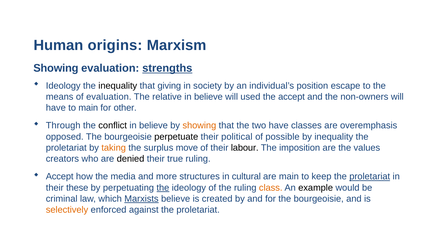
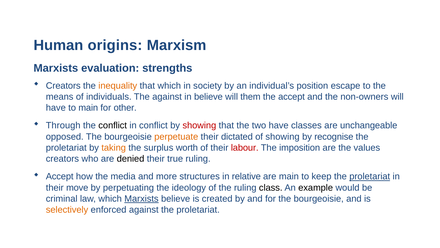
Showing: Showing -> Marxists (56, 68)
strengths underline: present -> none (167, 68)
Ideology: Ideology -> Creators (63, 85)
inequality colour: black -> orange (118, 85)
that giving: giving -> which (169, 85)
of evaluation: evaluation -> individuals (109, 96)
The relative: relative -> against (167, 96)
used: used -> them (250, 96)
believe: believe -> conflict (153, 125)
showing colour: orange -> red (199, 125)
overemphasis: overemphasis -> unchangeable (369, 125)
perpetuate colour: black -> orange (176, 136)
political: political -> dictated (237, 136)
of possible: possible -> showing (283, 136)
by inequality: inequality -> recognise (334, 136)
move: move -> worth (187, 147)
labour colour: black -> red (245, 147)
cultural: cultural -> relative (246, 176)
these: these -> move (77, 187)
the underline: present -> none (163, 187)
class colour: orange -> black (271, 187)
